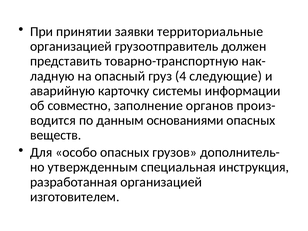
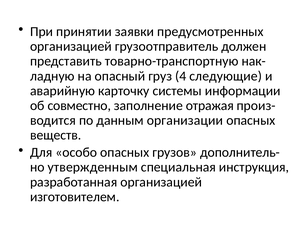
территориальные: территориальные -> предусмотренных (210, 32)
органов: органов -> отражая (210, 106)
основаниями: основаниями -> организации (185, 120)
